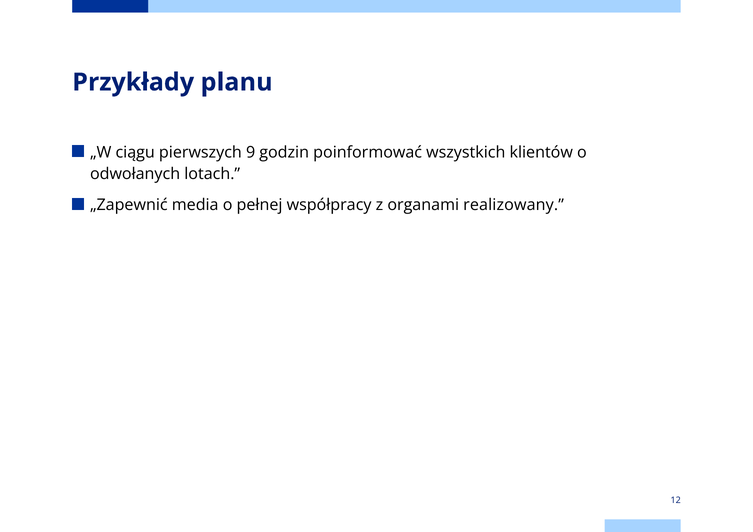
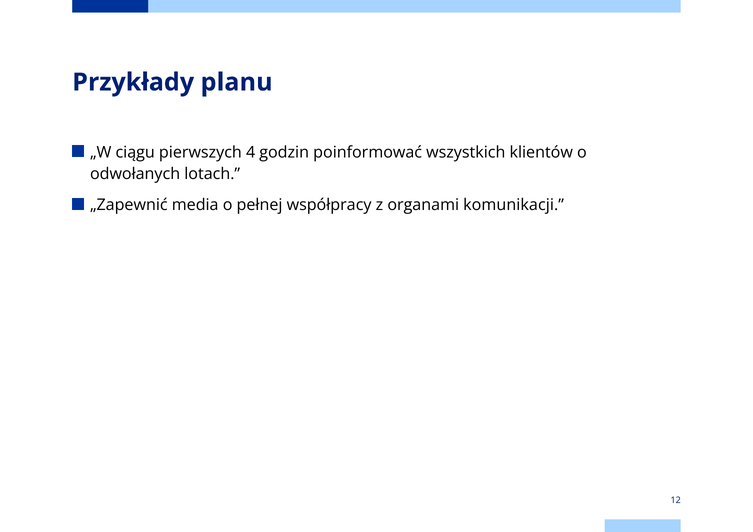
9: 9 -> 4 (251, 152)
realizowany: realizowany -> komunikacji (514, 205)
